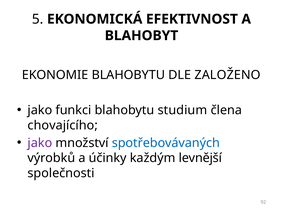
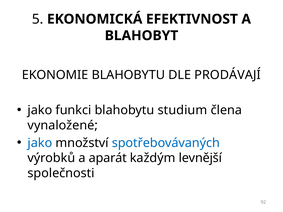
ZALOŽENO: ZALOŽENO -> PRODÁVAJÍ (228, 75)
chovajícího: chovajícího -> vynaložené (63, 125)
jako colour: purple -> blue (40, 143)
účinky: účinky -> aparát (108, 158)
